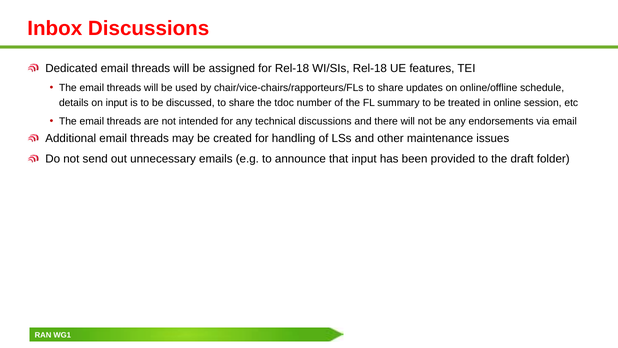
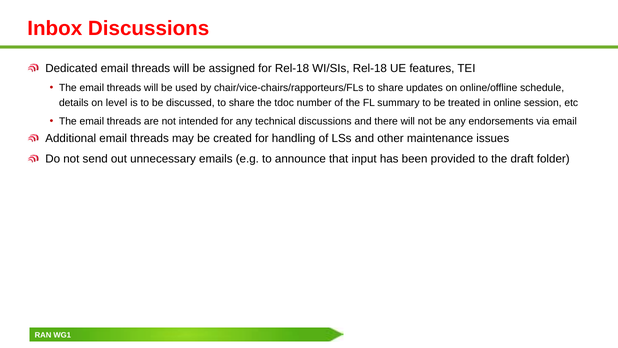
on input: input -> level (117, 102)
